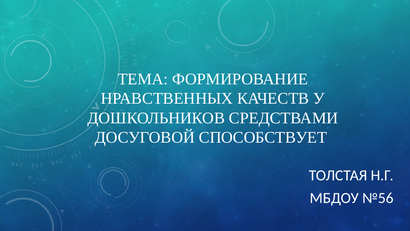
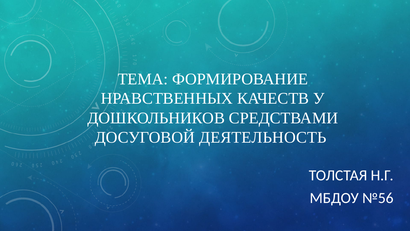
СПОСОБСТВУЕТ: СПОСОБСТВУЕТ -> ДЕЯТЕЛЬНОСТЬ (263, 137)
